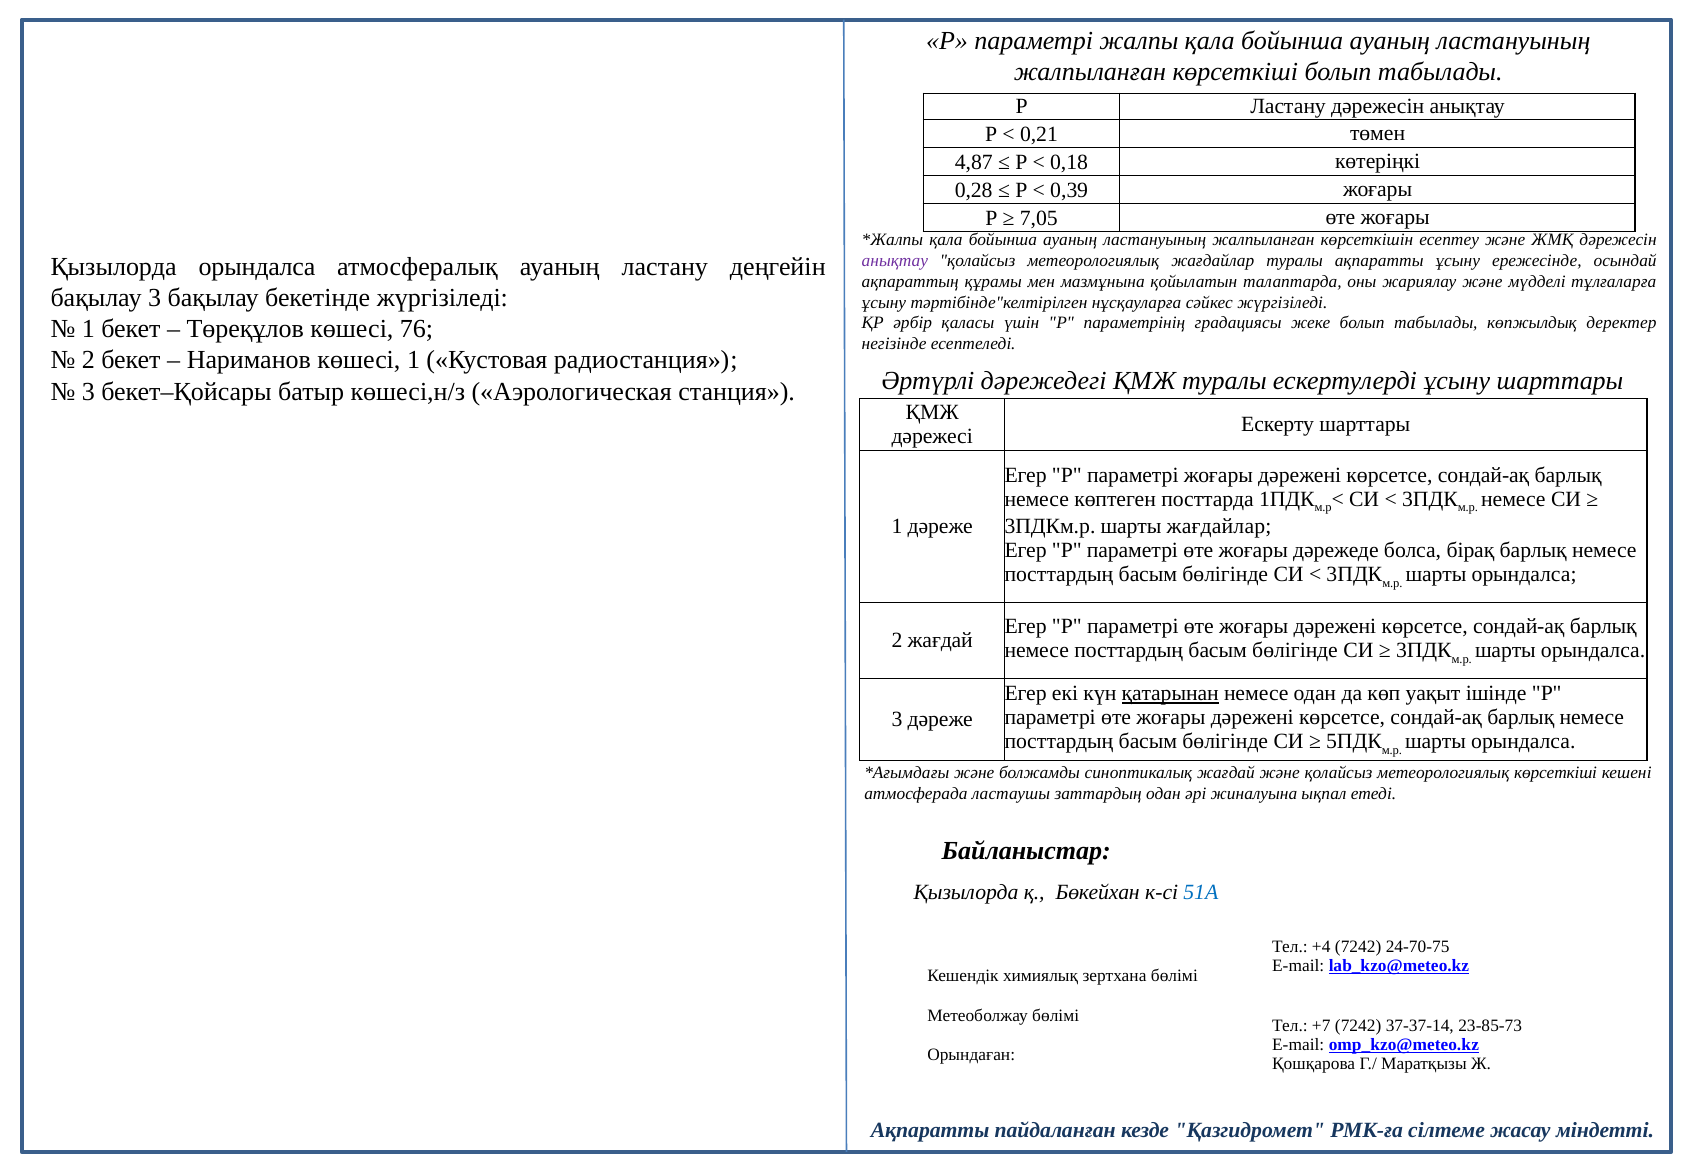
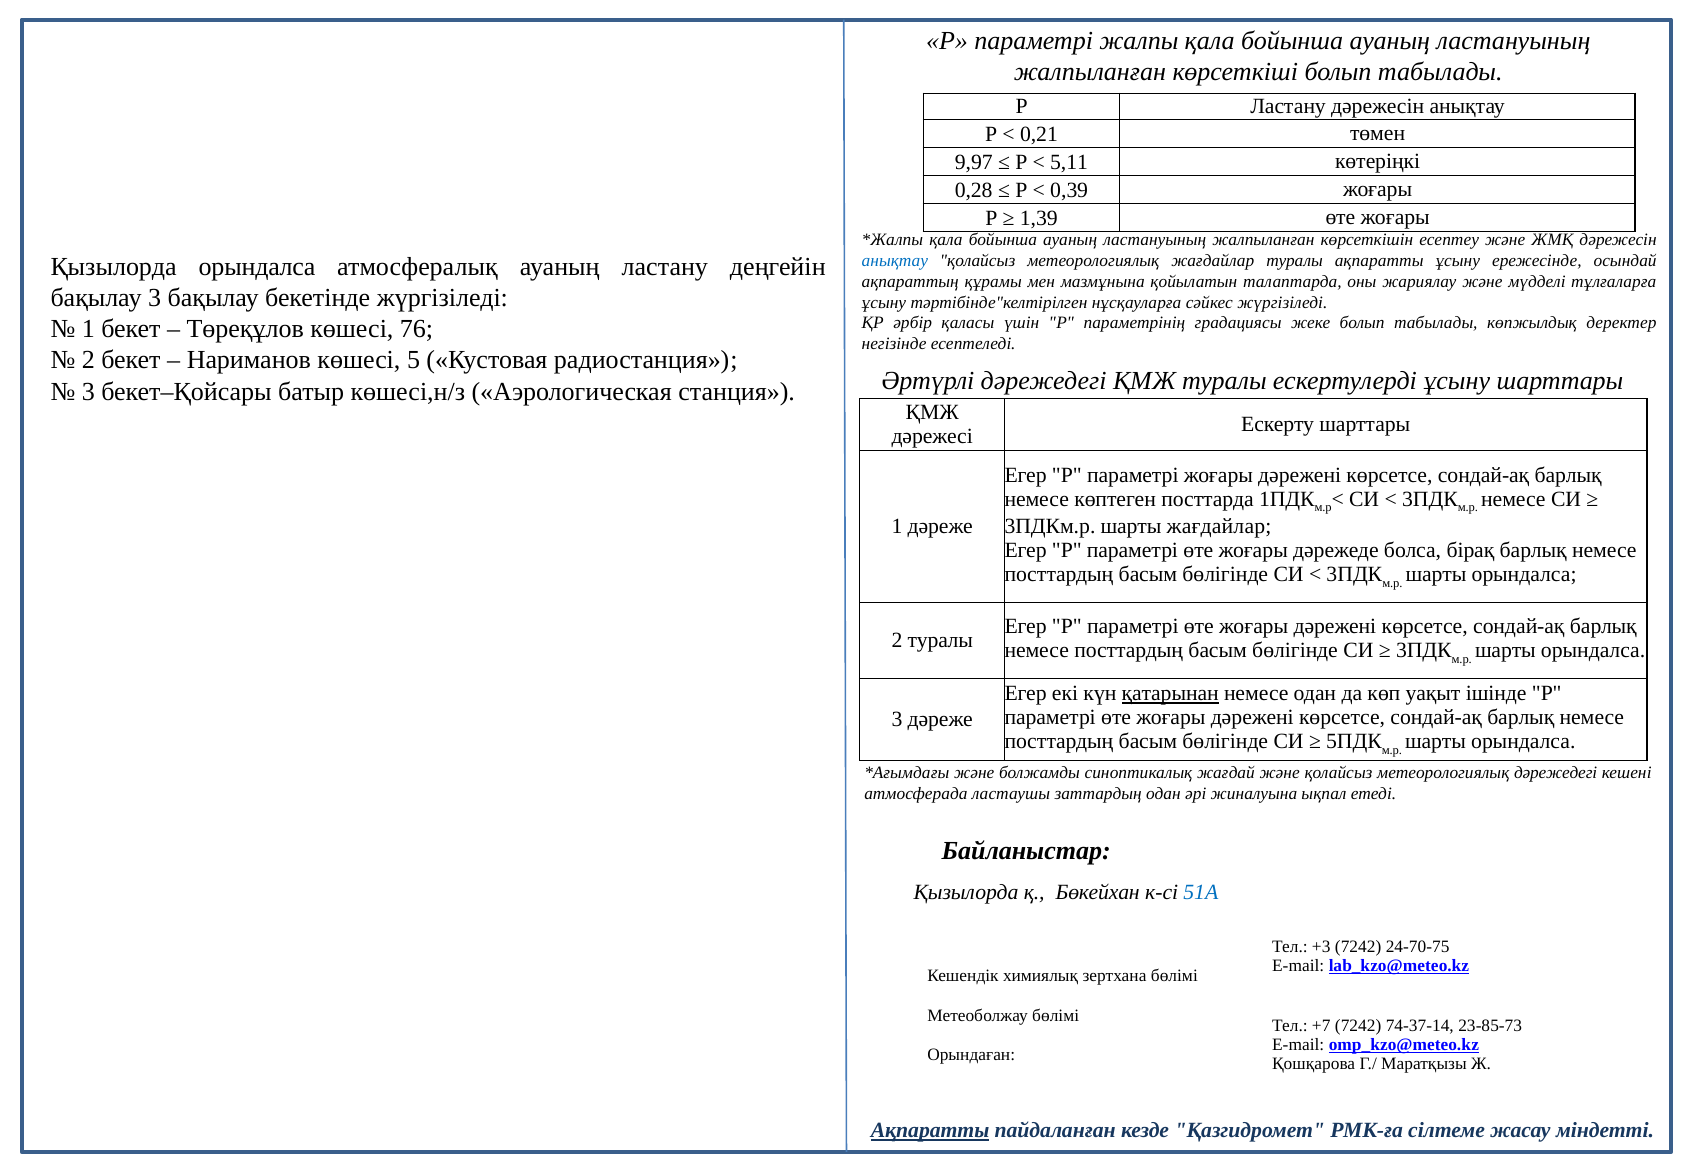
4,87: 4,87 -> 9,97 (974, 162)
0,18: 0,18 -> 5,11 (1069, 162)
7,05: 7,05 -> 1,39 (1039, 218)
анықтау colour: purple -> blue (895, 261)
көшесі 1: 1 -> 5 (414, 360)
2 жағдай: жағдай -> туралы (940, 641)
метеорологиялық көрсеткіші: көрсеткіші -> дәрежедегі (1556, 773)
+4: +4 -> +3 (1321, 947)
37-37-14: 37-37-14 -> 74-37-14 (1420, 1026)
Ақпаратты underline: none -> present (930, 1131)
